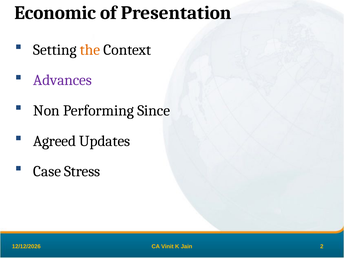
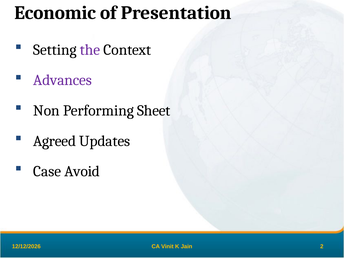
the colour: orange -> purple (90, 50)
Since: Since -> Sheet (154, 111)
Stress: Stress -> Avoid (82, 171)
